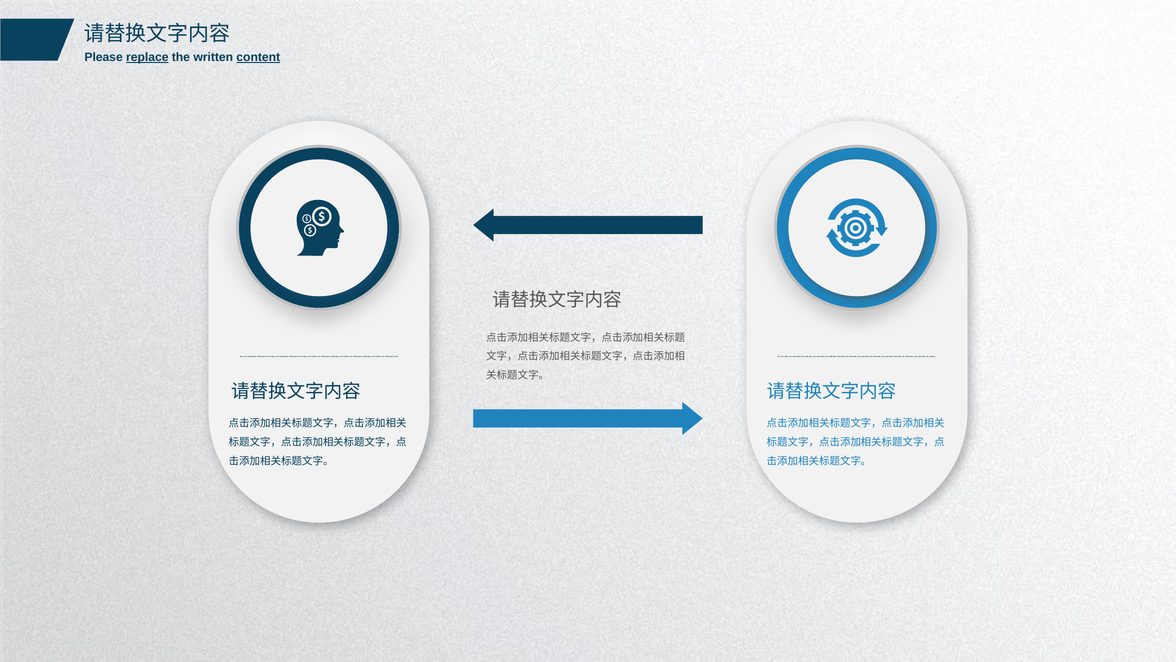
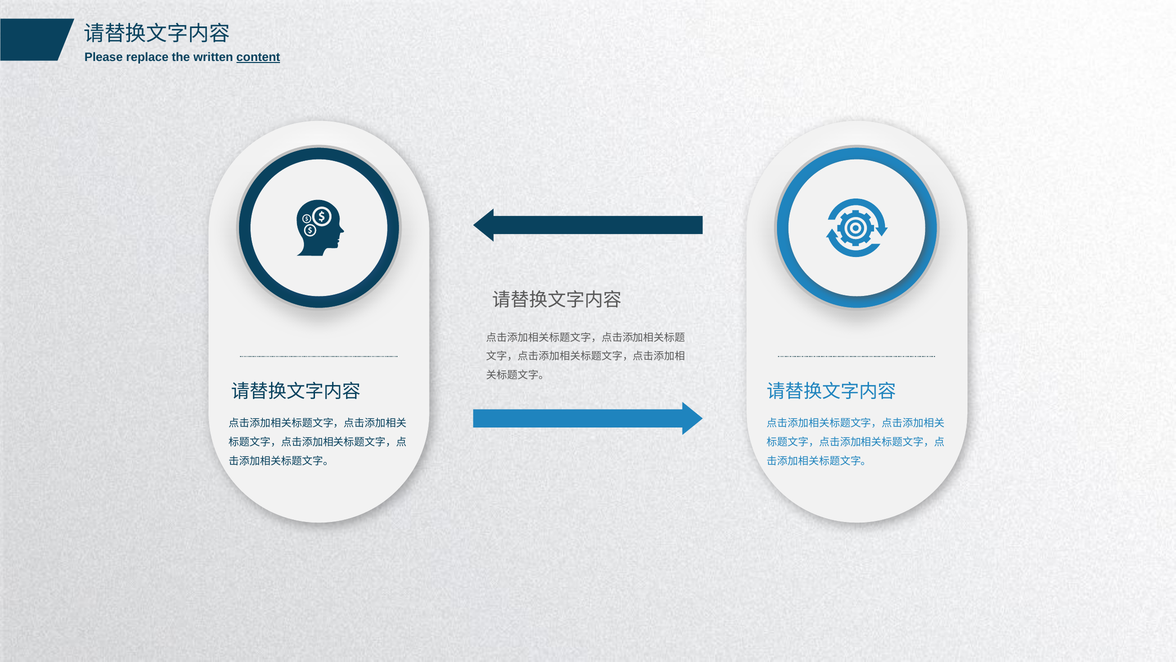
replace underline: present -> none (147, 57)
